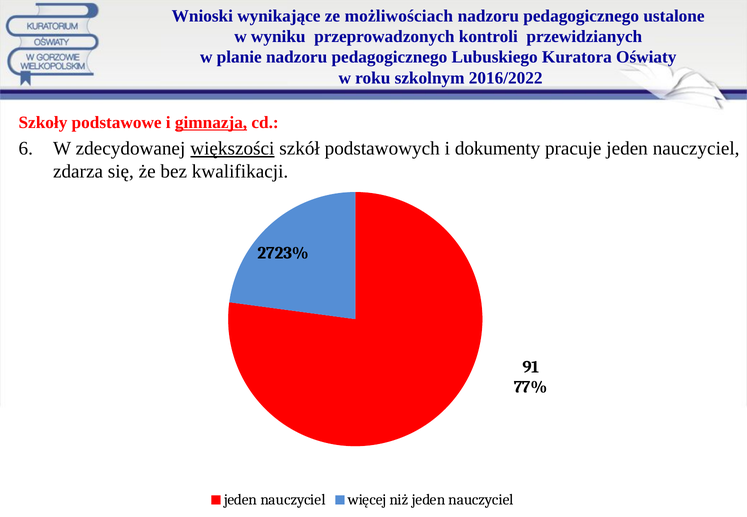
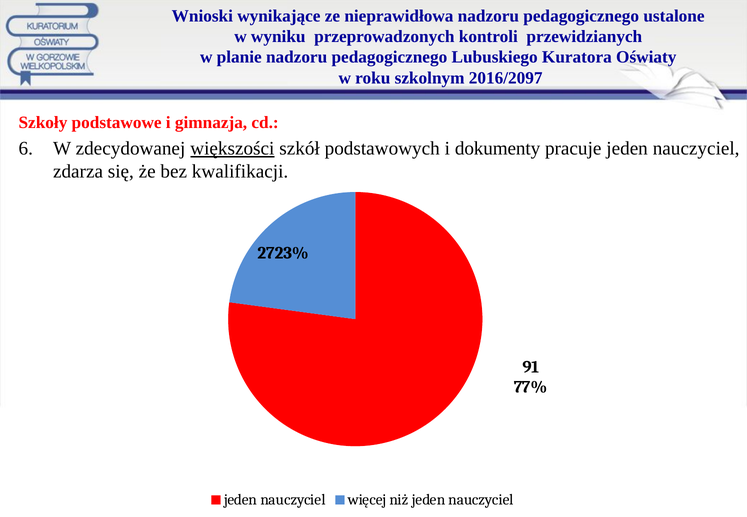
możliwościach: możliwościach -> nieprawidłowa (399, 16)
2016/2022: 2016/2022 -> 2016/2097 (506, 78)
gimnazja underline: present -> none (211, 123)
